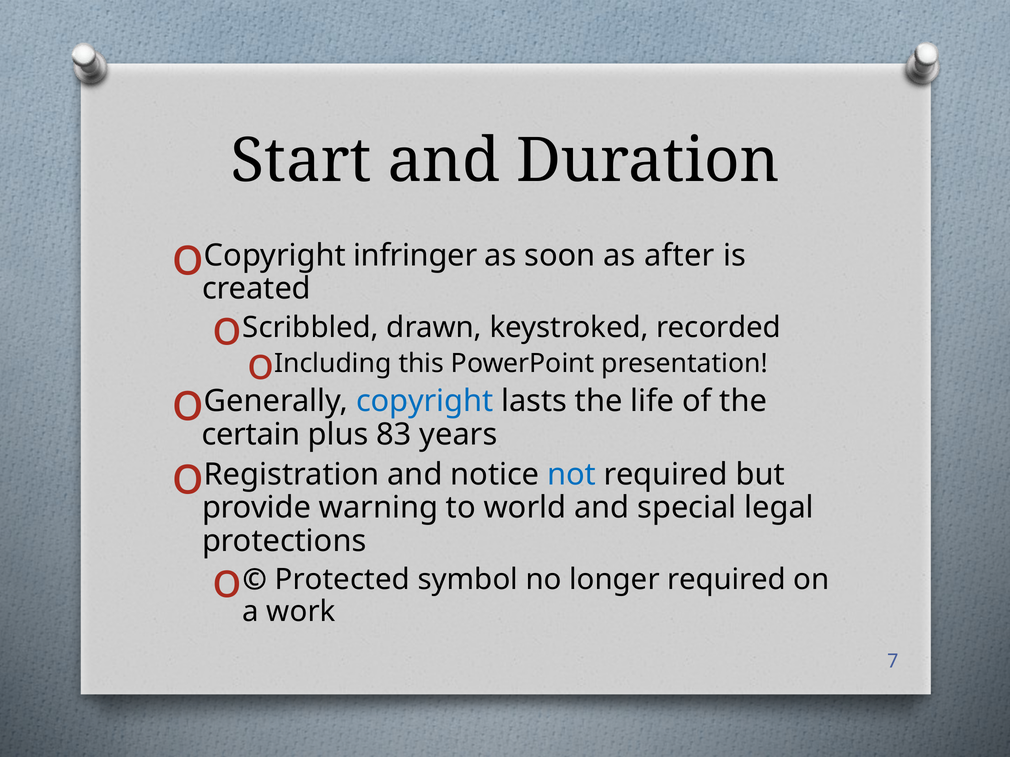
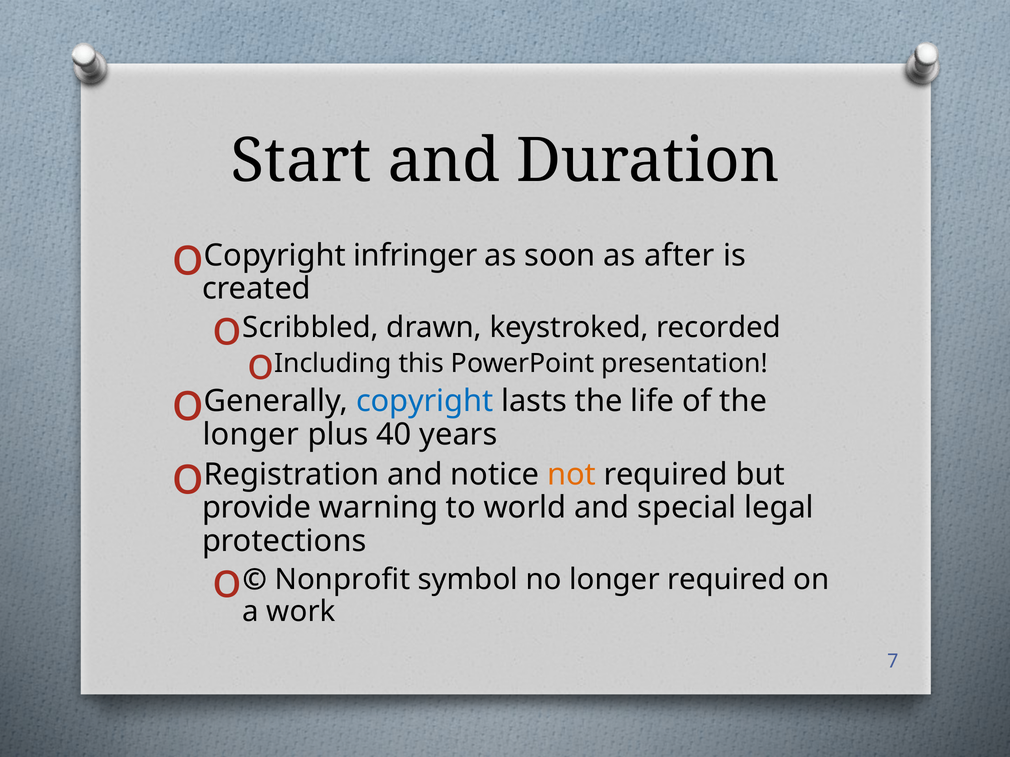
certain: certain -> longer (251, 435)
83: 83 -> 40 (394, 435)
not colour: blue -> orange (572, 475)
Protected: Protected -> Nonprofit (342, 580)
